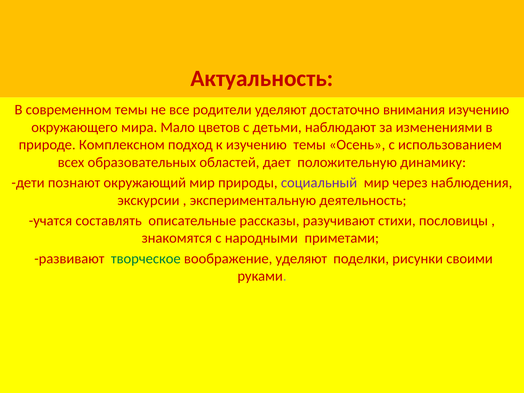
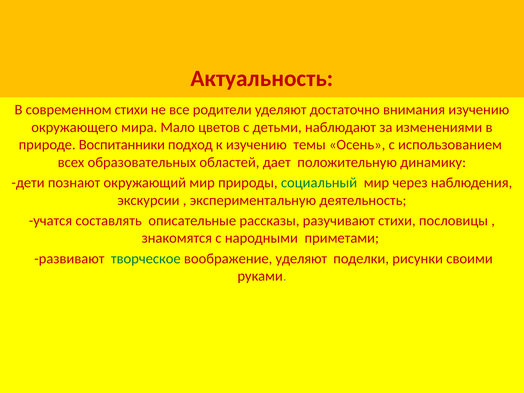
современном темы: темы -> стихи (131, 110)
Комплексном: Комплексном -> Воспитанники (122, 145)
социальный colour: purple -> green (319, 183)
